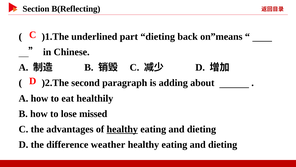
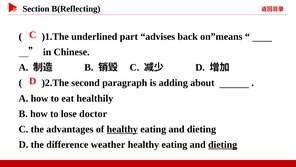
part dieting: dieting -> advises (158, 36)
missed: missed -> doctor (93, 113)
dieting underline: none -> present (223, 144)
